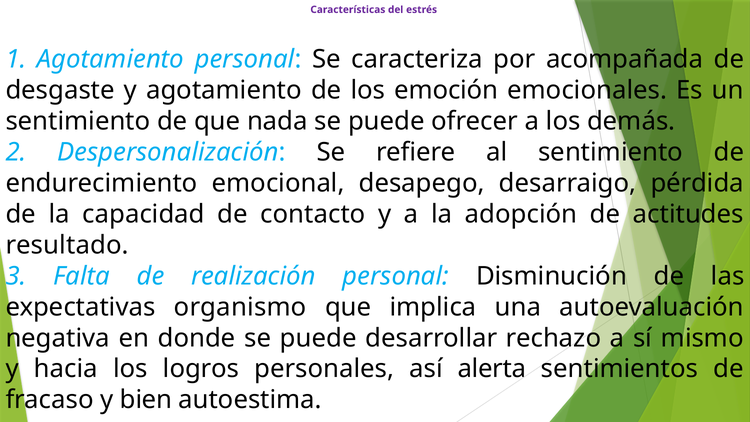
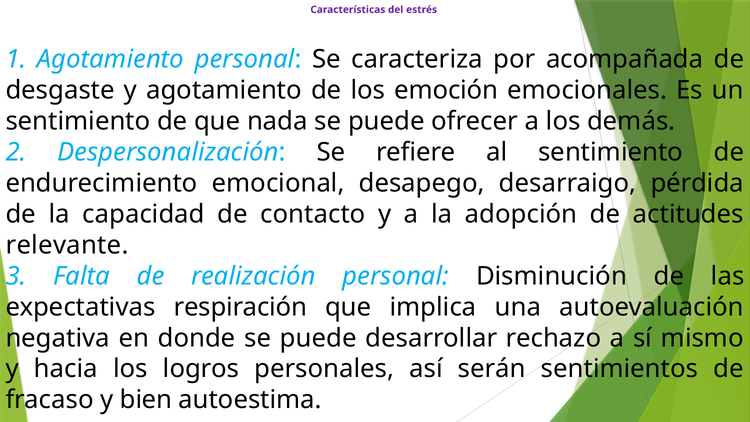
resultado: resultado -> relevante (67, 245)
organismo: organismo -> respiración (240, 307)
alerta: alerta -> serán (492, 369)
